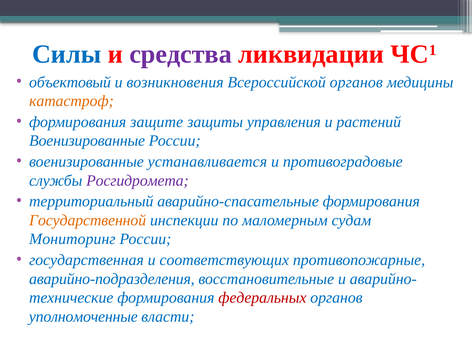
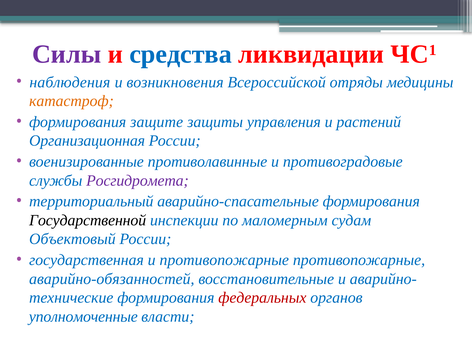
Силы colour: blue -> purple (67, 54)
средства colour: purple -> blue (181, 54)
объектовый: объектовый -> наблюдения (70, 82)
Всероссийской органов: органов -> отряды (356, 82)
Военизированные: Военизированные -> Организационная (87, 141)
устанавливается: устанавливается -> противолавинные (207, 162)
Государственной colour: orange -> black (88, 220)
Мониторинг: Мониторинг -> Объектовый (72, 239)
и соответствующих: соответствующих -> противопожарные (224, 260)
аварийно-подразделения: аварийно-подразделения -> аварийно-обязанностей (112, 279)
